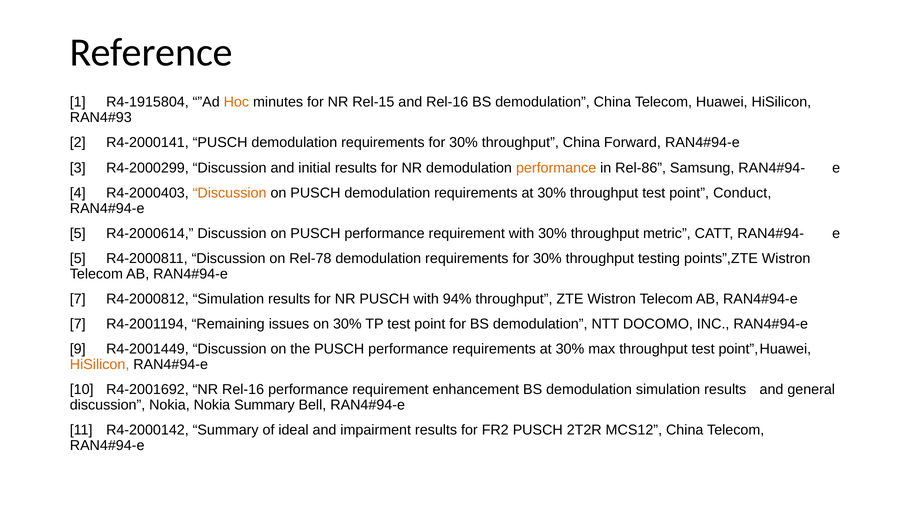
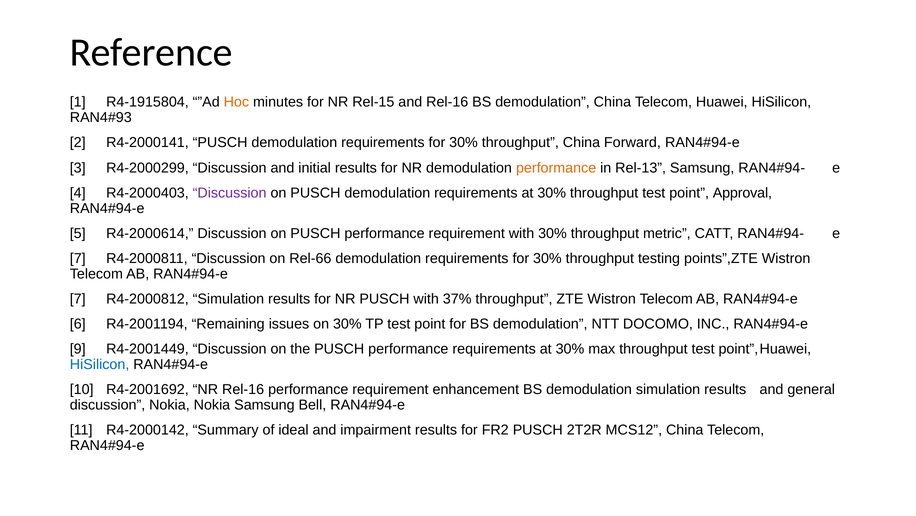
Rel-86: Rel-86 -> Rel-13 (641, 168)
Discussion colour: orange -> purple (230, 193)
Conduct: Conduct -> Approval (742, 193)
5: 5 -> 7 (78, 258)
Rel-78: Rel-78 -> Rel-66 (310, 258)
94%: 94% -> 37% (457, 299)
7: 7 -> 6 (78, 324)
HiSilicon colour: orange -> blue (100, 364)
Nokia Summary: Summary -> Samsung (264, 405)
